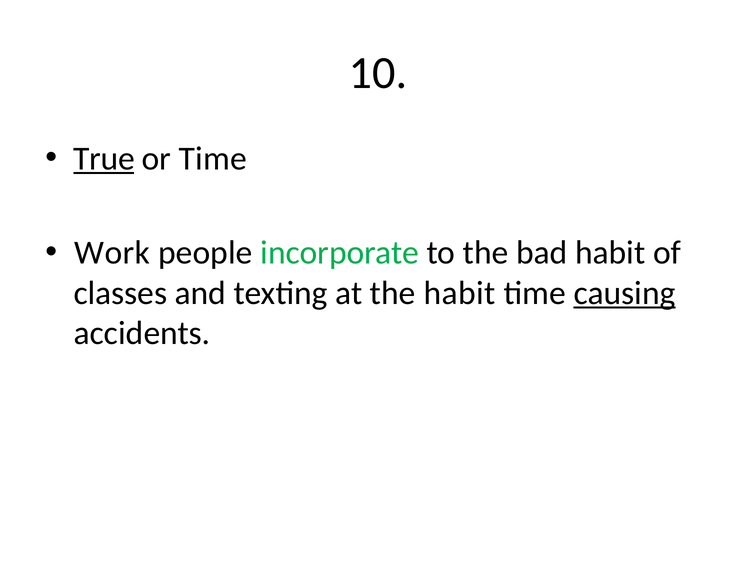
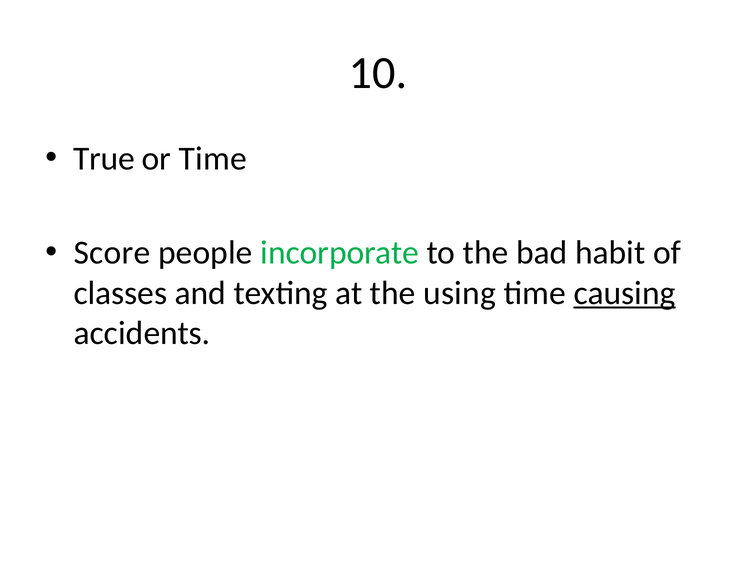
True underline: present -> none (104, 159)
Work: Work -> Score (112, 253)
the habit: habit -> using (460, 293)
